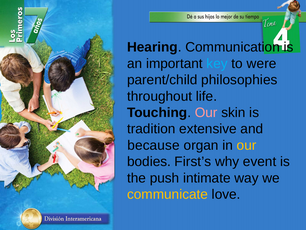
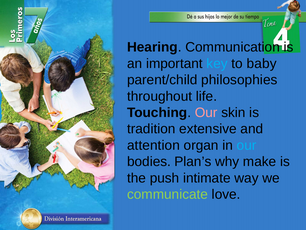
were: were -> baby (262, 63)
because: because -> attention (153, 145)
our colour: yellow -> light blue (247, 145)
First’s: First’s -> Plan’s (193, 161)
event: event -> make (260, 161)
communicate colour: yellow -> light green (168, 194)
